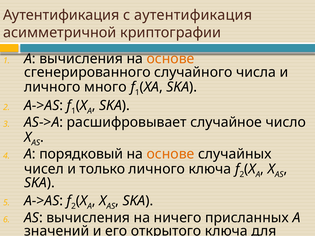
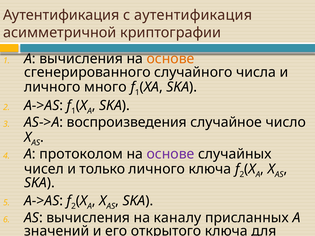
расшифровывает: расшифровывает -> воспроизведения (127, 122)
порядковый: порядковый -> протоколом (81, 154)
основе colour: orange -> purple (171, 154)
ничего: ничего -> каналу (177, 218)
